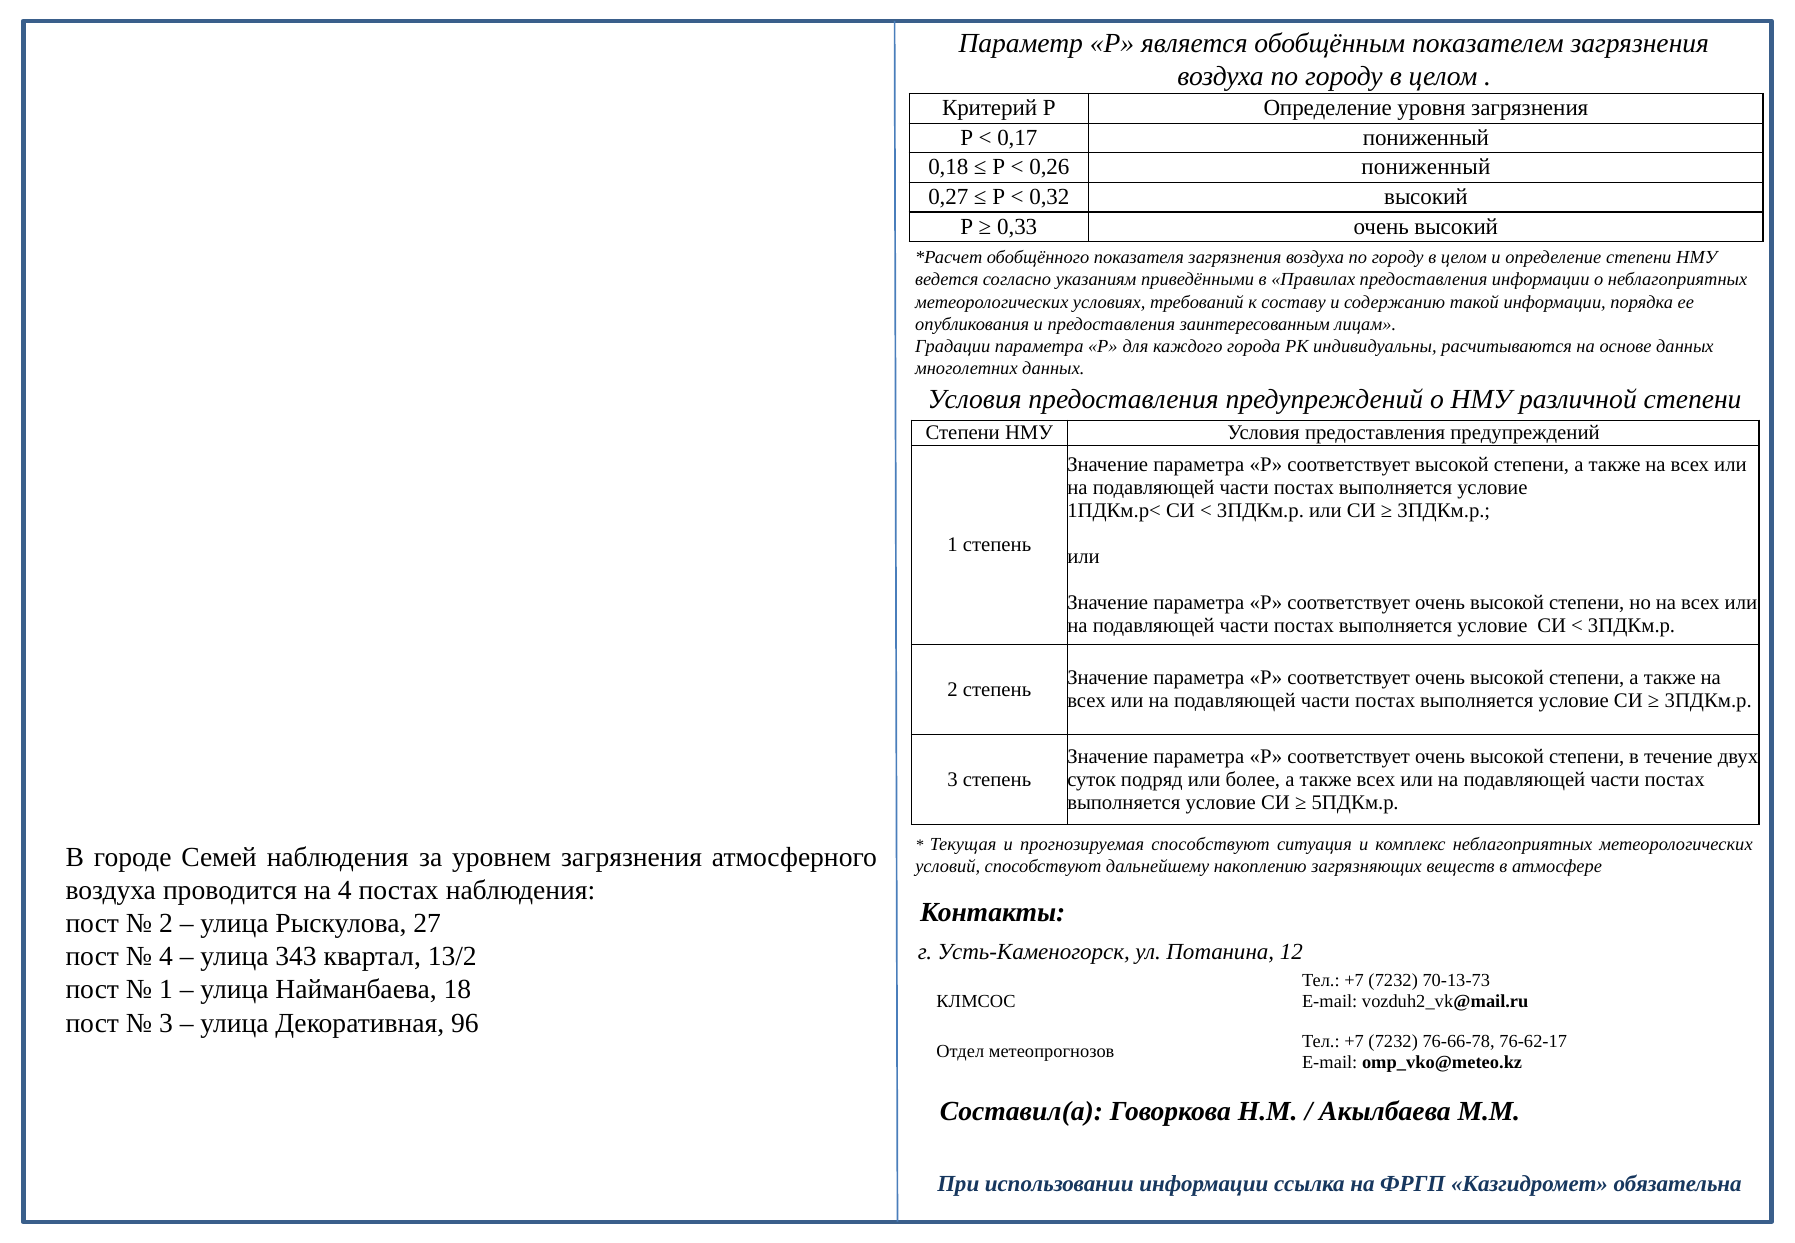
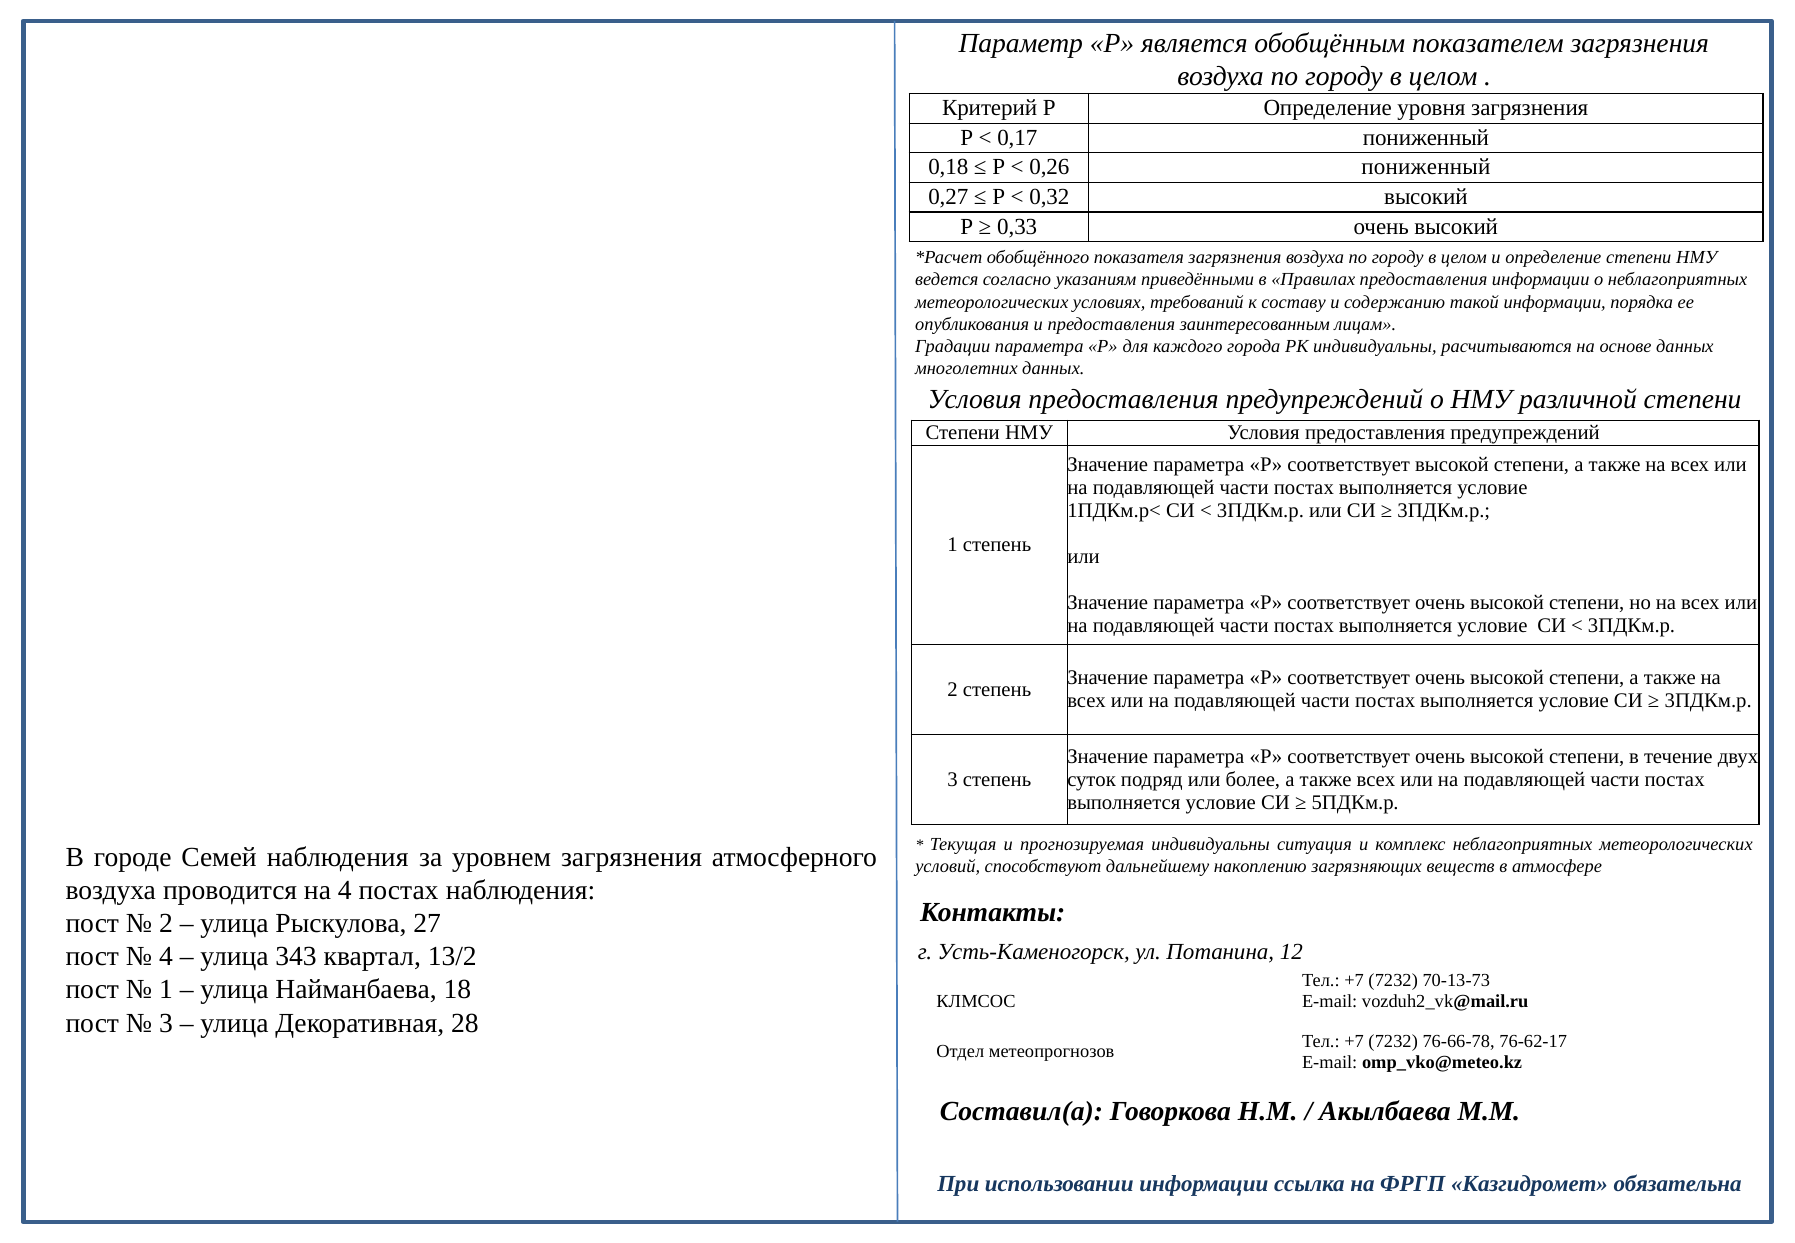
прогнозируемая способствуют: способствуют -> индивидуальны (1211, 844)
96: 96 -> 28 (465, 1023)
